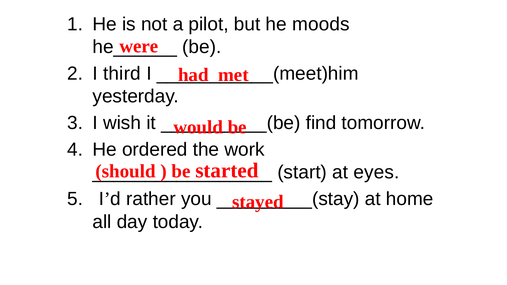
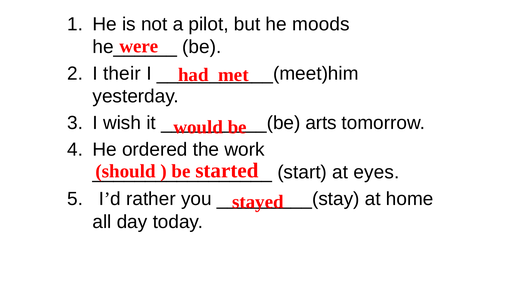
third: third -> their (122, 74)
find: find -> arts (321, 123)
